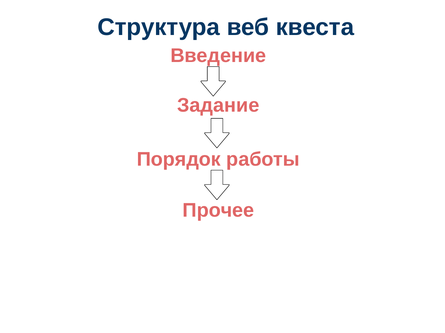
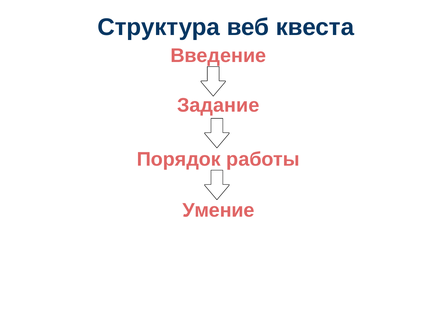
Прочее: Прочее -> Умение (218, 211)
